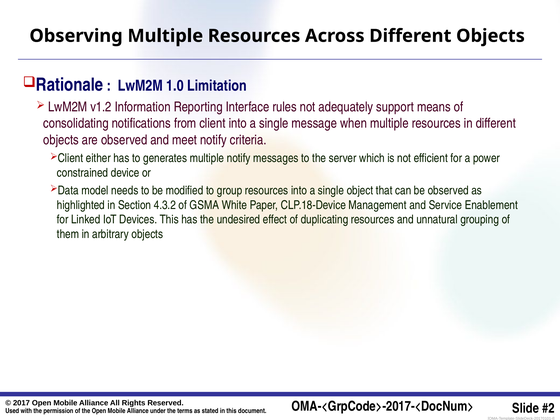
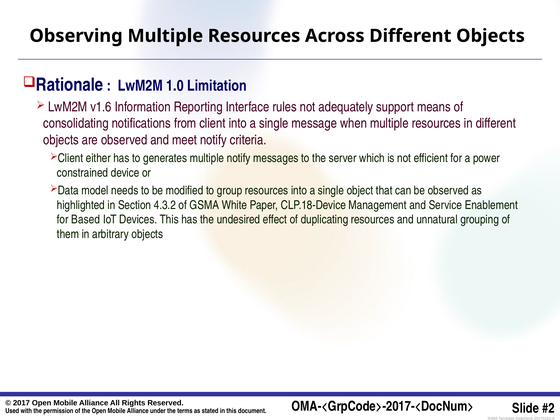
v1.2: v1.2 -> v1.6 (101, 107)
Linked: Linked -> Based (86, 220)
